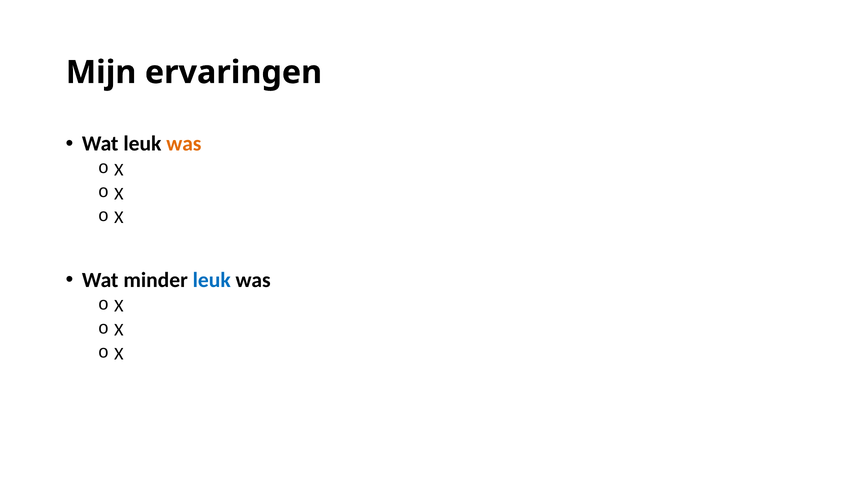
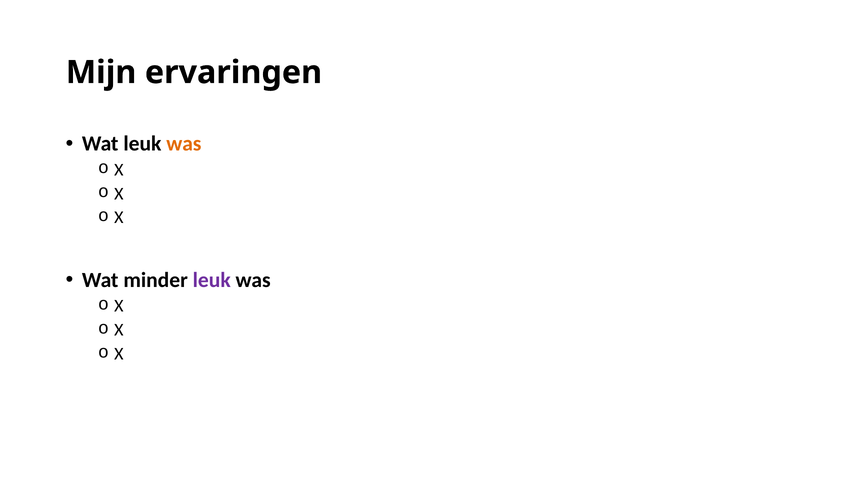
leuk colour: blue -> purple (212, 280)
